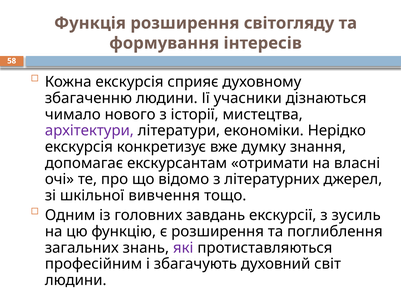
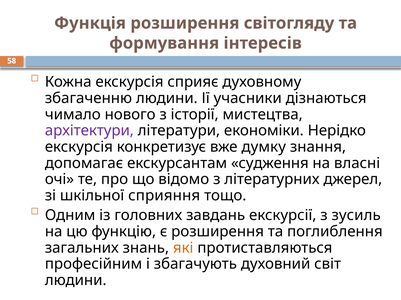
отримати: отримати -> судження (270, 164)
вивчення: вивчення -> сприяння (164, 196)
які colour: purple -> orange (183, 248)
